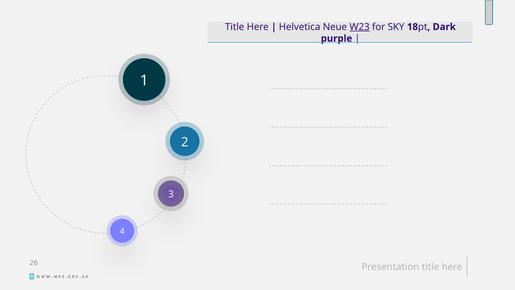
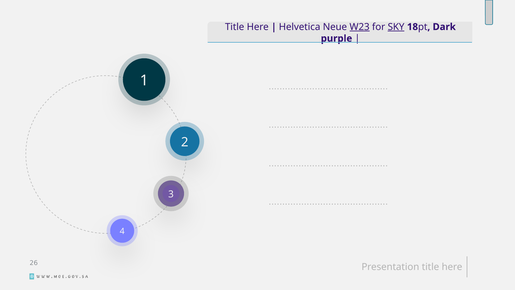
SKY underline: none -> present (396, 27)
